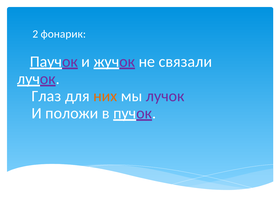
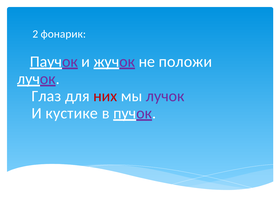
связали: связали -> положи (185, 62)
них colour: orange -> red (105, 96)
положи: положи -> кустике (72, 113)
